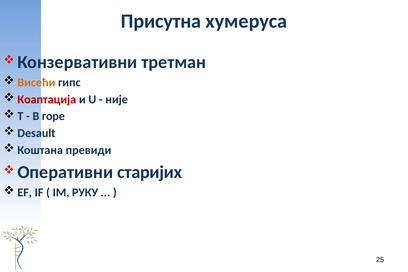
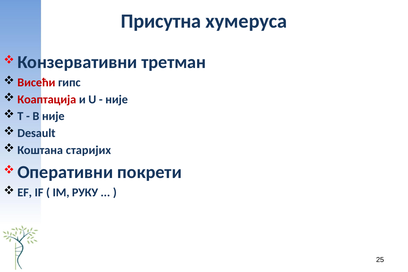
Висећи colour: orange -> red (36, 82)
B горе: горе -> није (53, 116)
превиди: превиди -> старијих (88, 150)
старијих: старијих -> покрети (150, 172)
